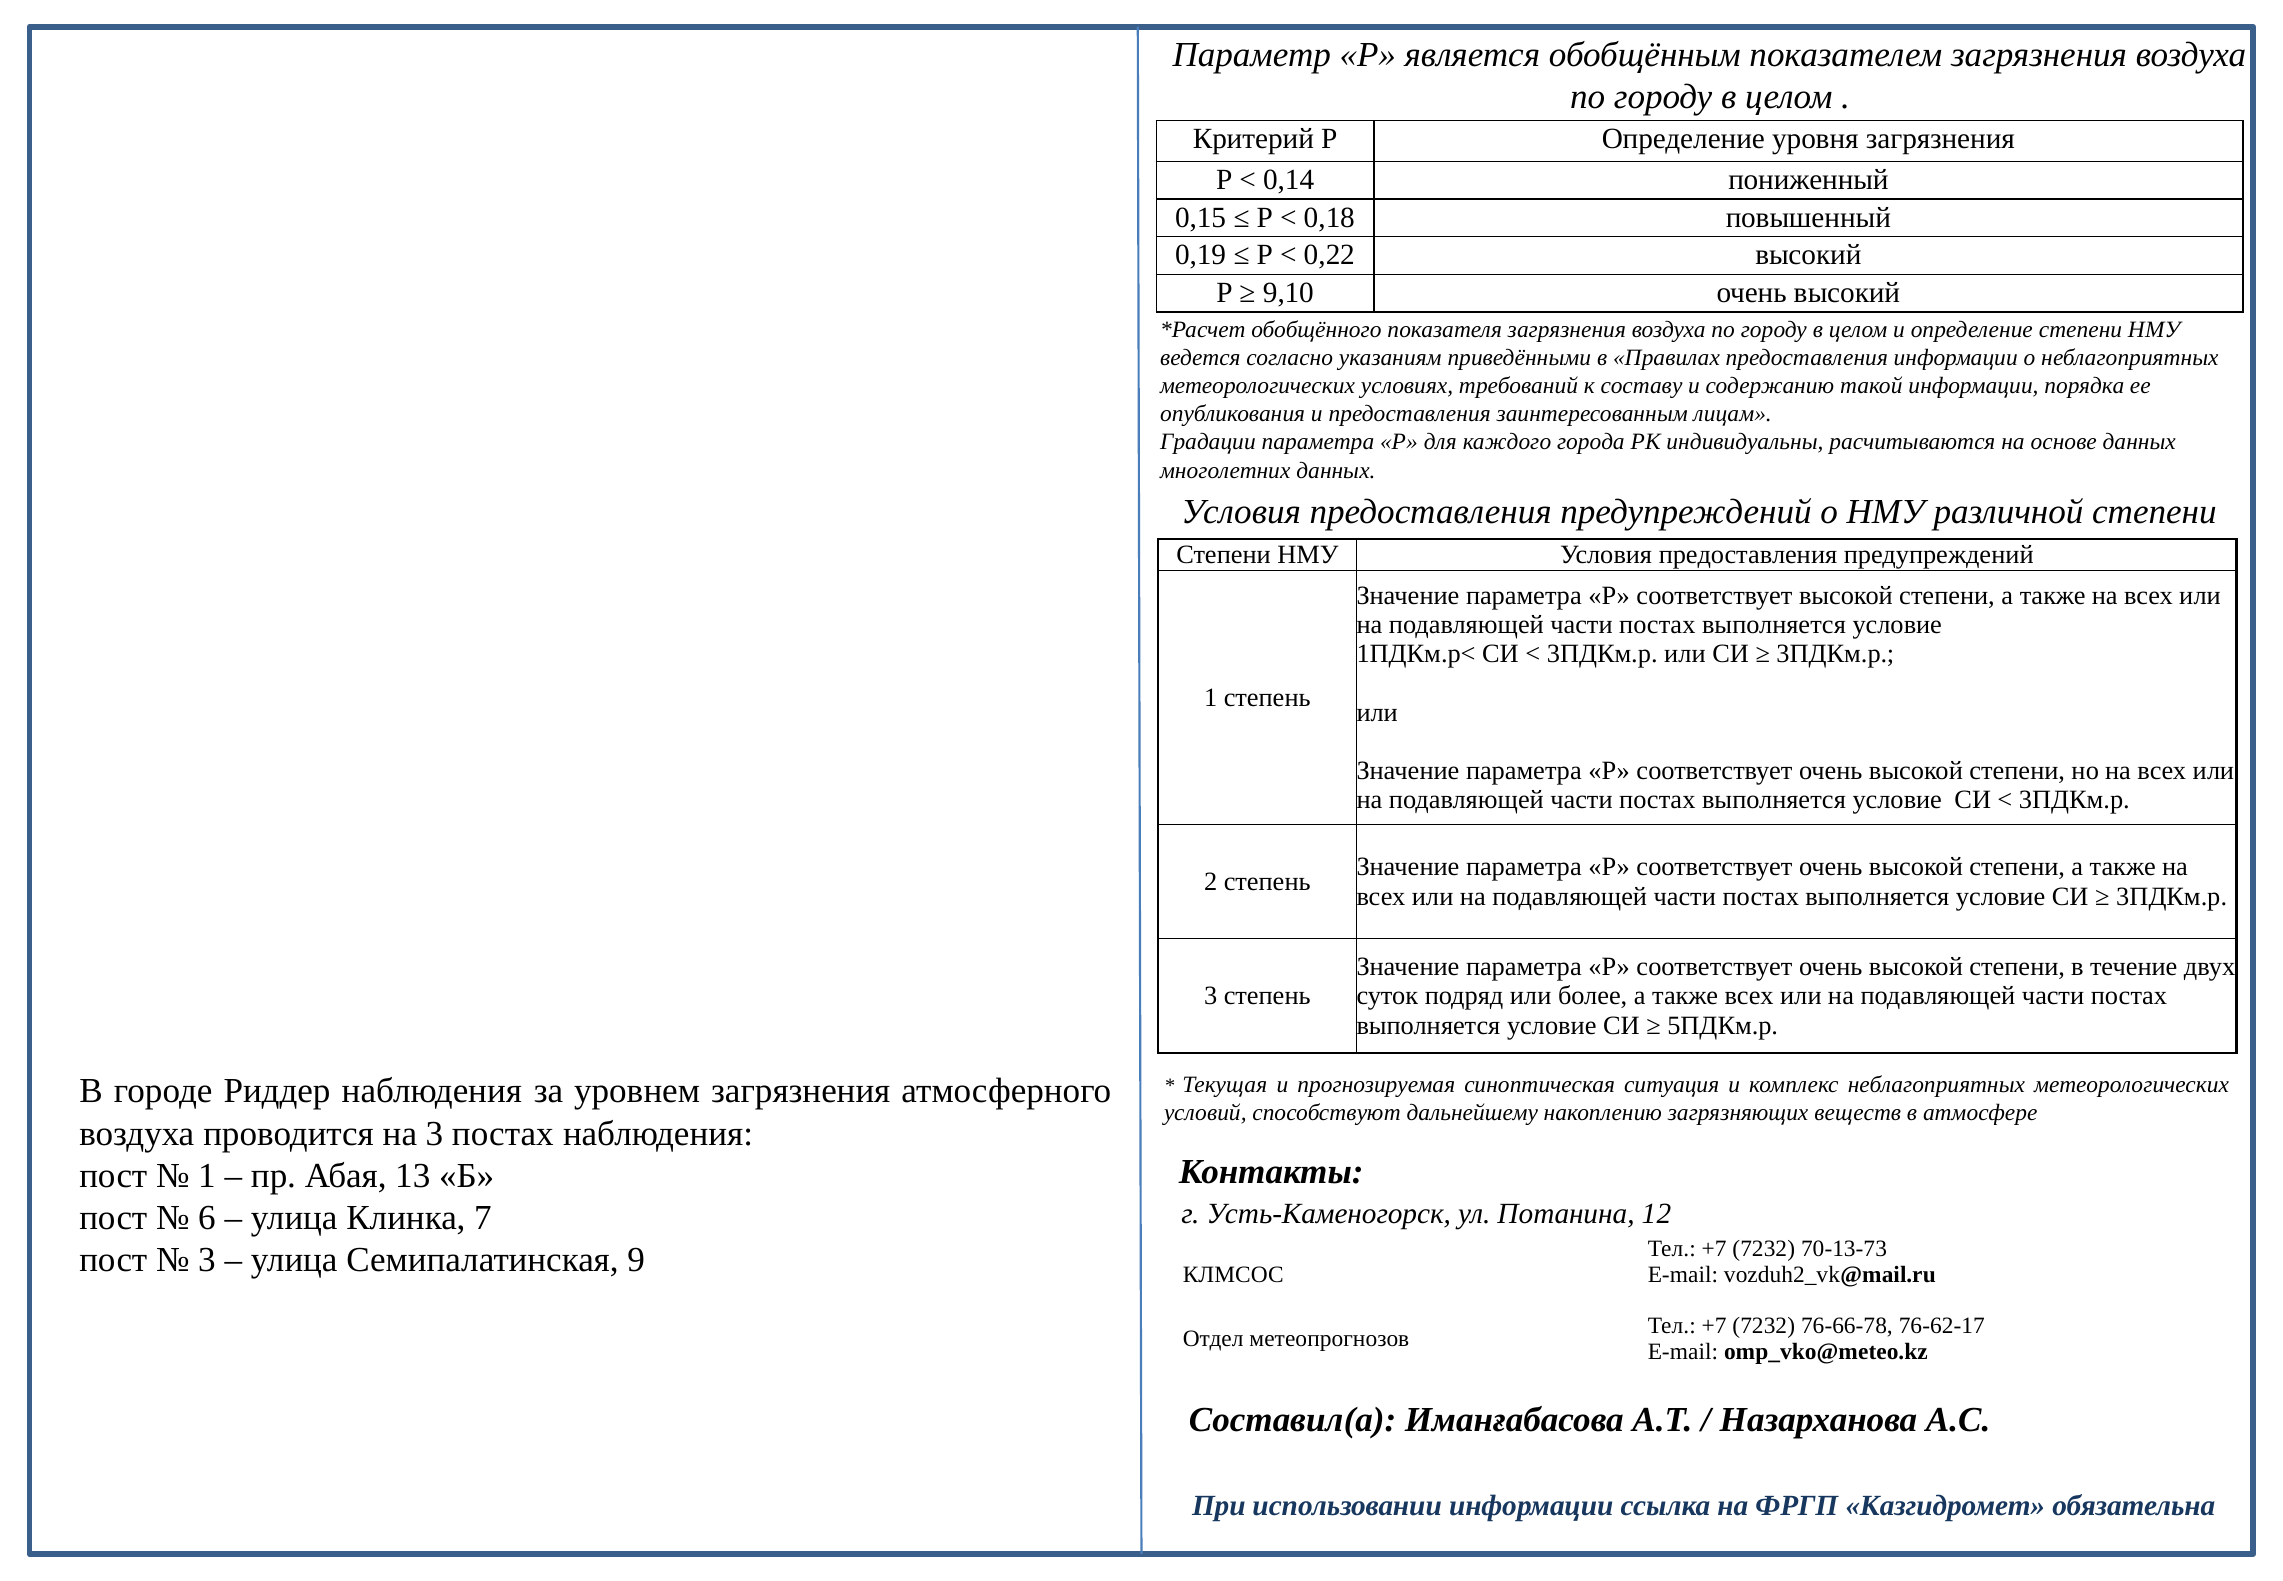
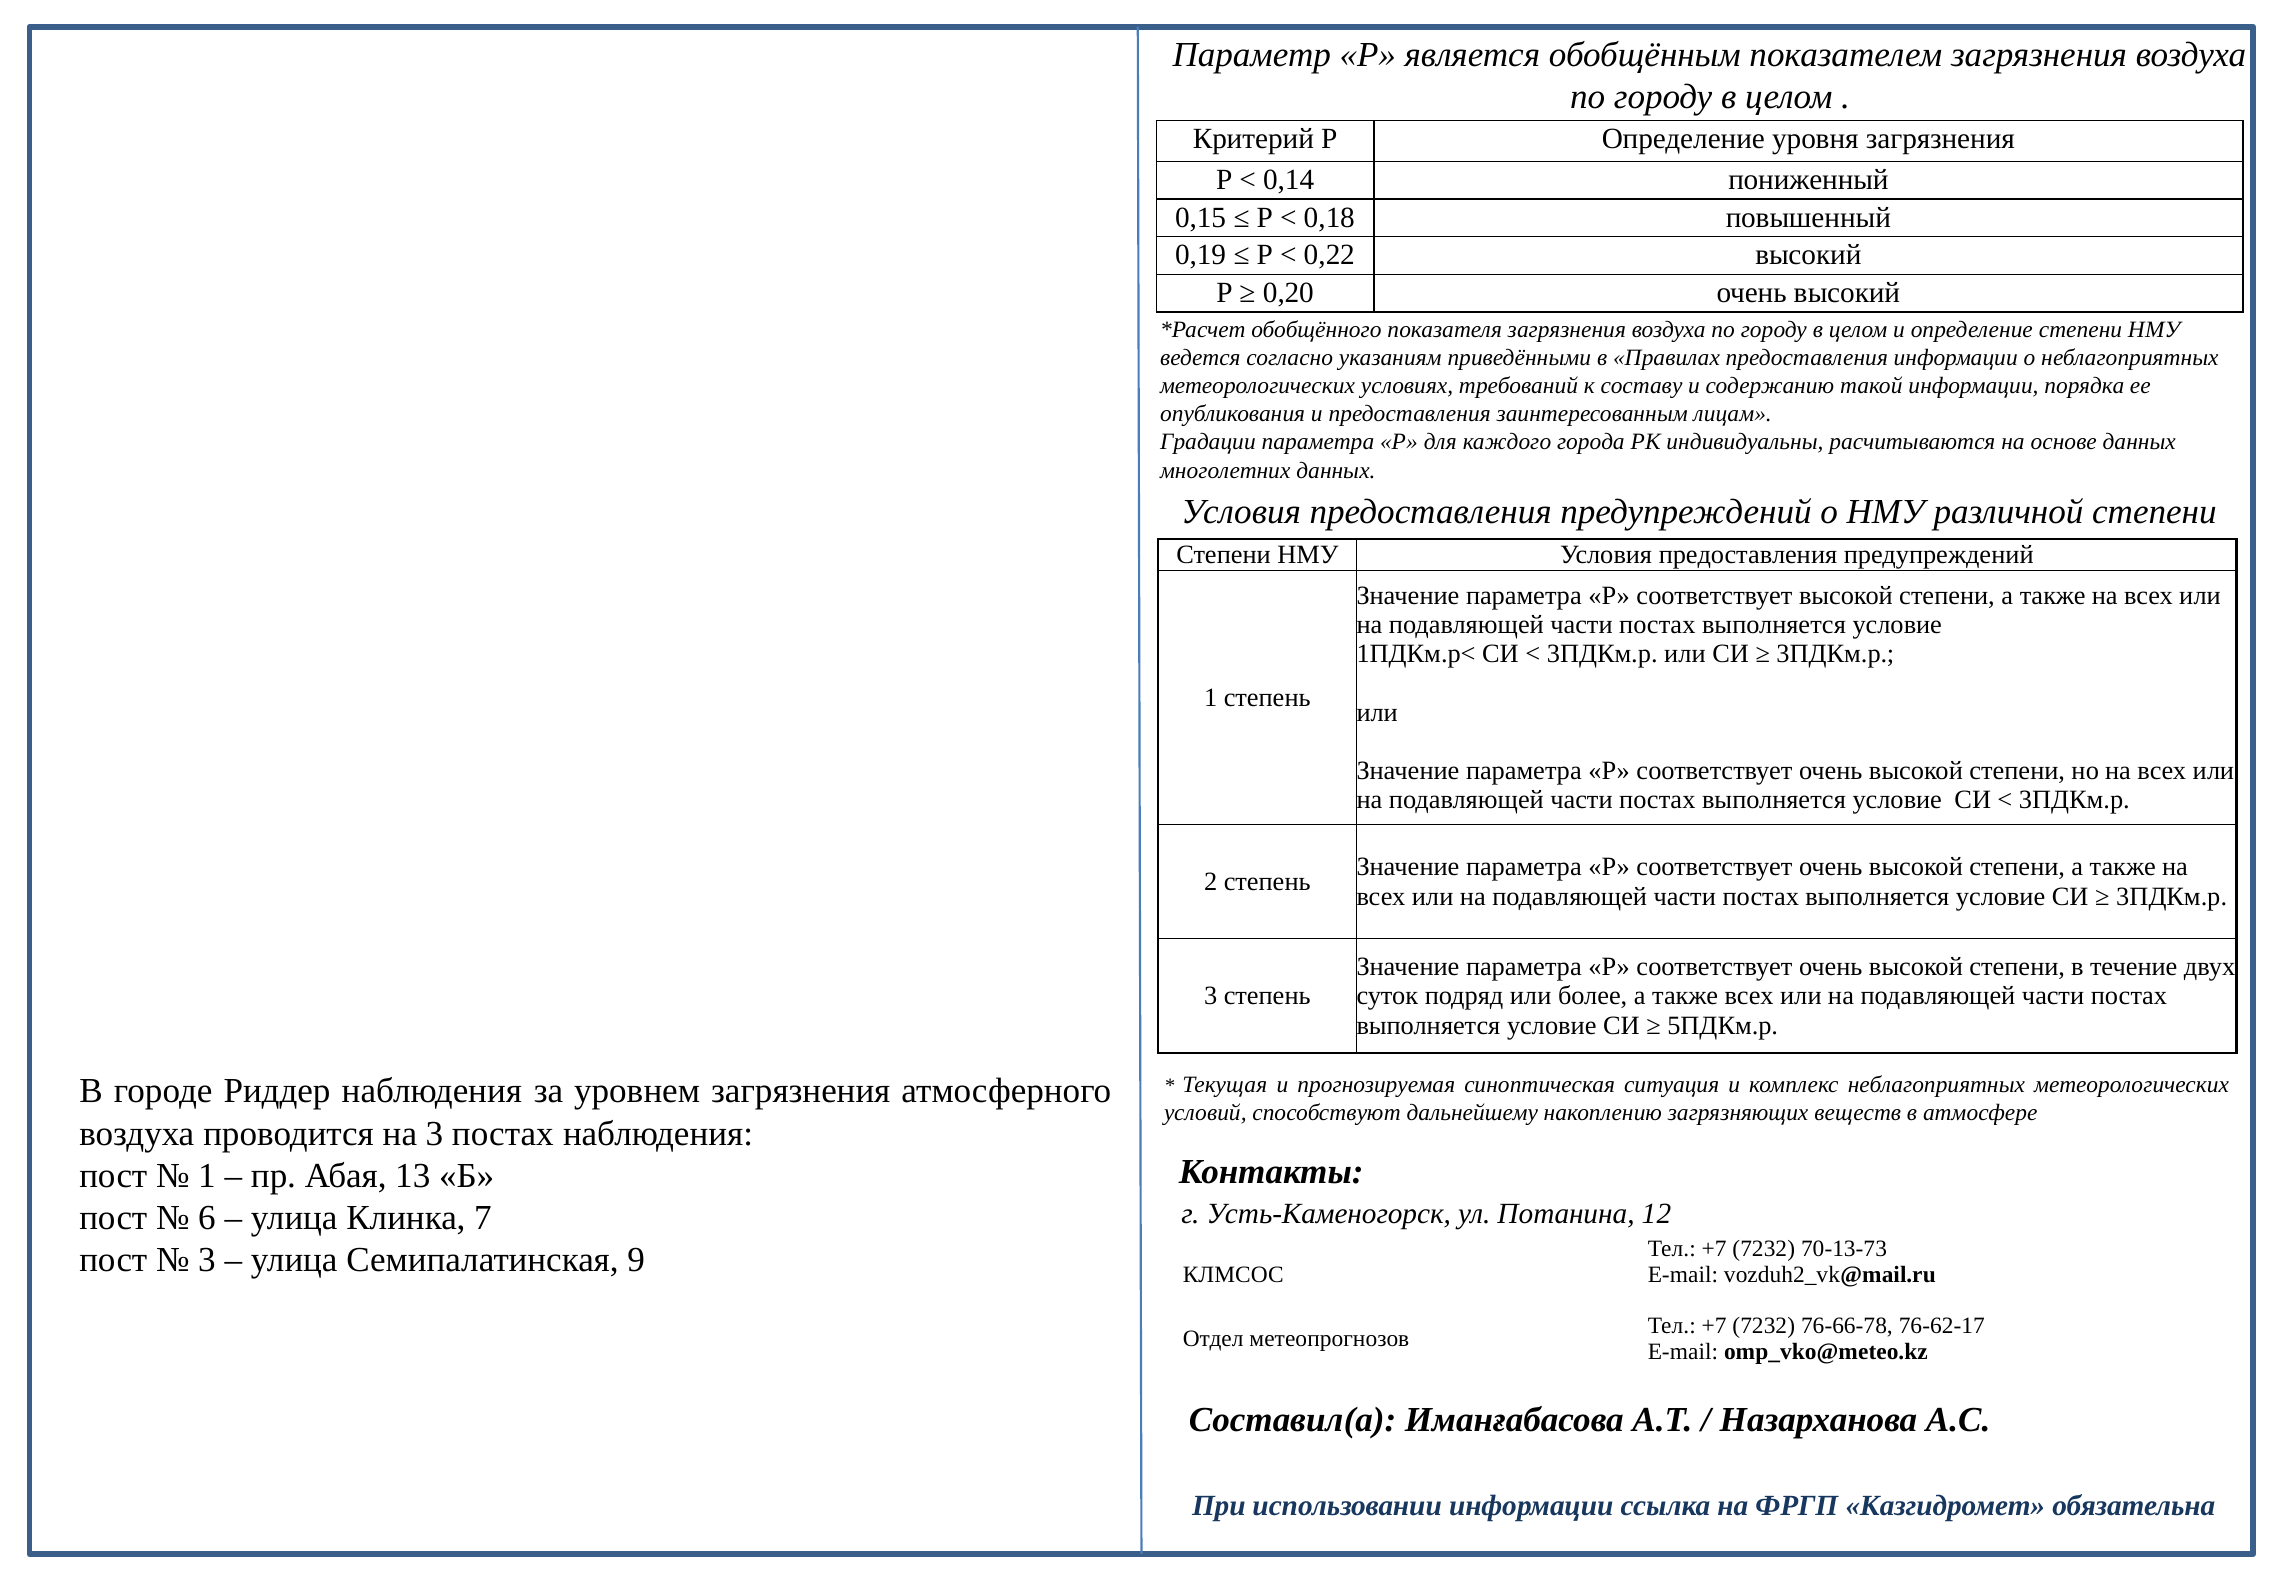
9,10: 9,10 -> 0,20 (1288, 293)
